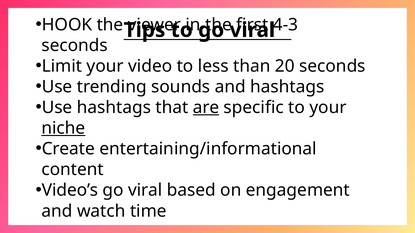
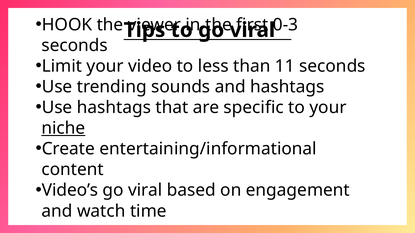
4-3: 4-3 -> 0-3 (286, 25)
20: 20 -> 11 (285, 66)
are underline: present -> none (206, 108)
